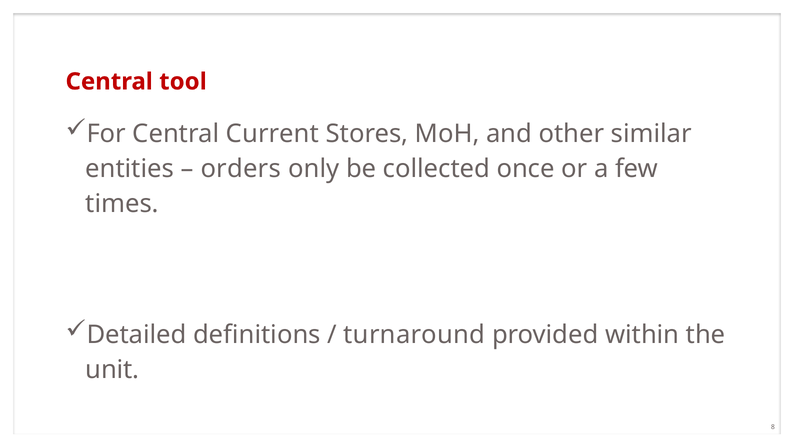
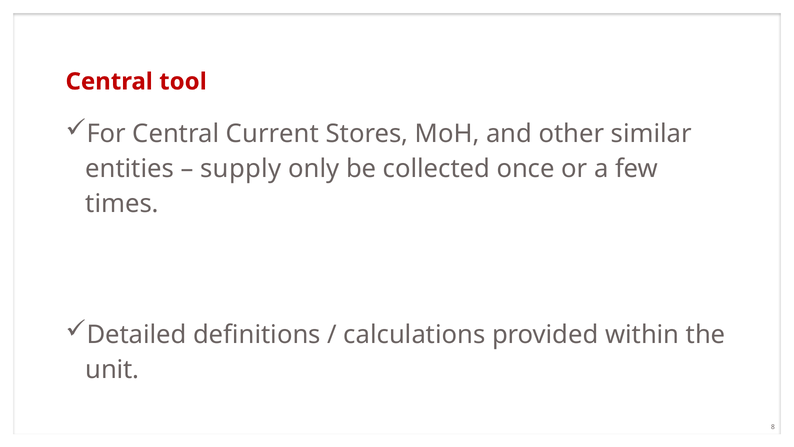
orders: orders -> supply (241, 169)
turnaround: turnaround -> calculations (414, 335)
